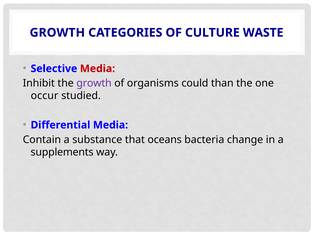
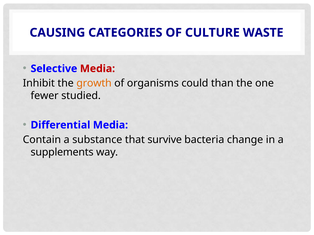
GROWTH: GROWTH -> CAUSING (57, 33)
growth colour: purple -> orange (94, 83)
occur: occur -> fewer (45, 96)
oceans: oceans -> survive (165, 140)
